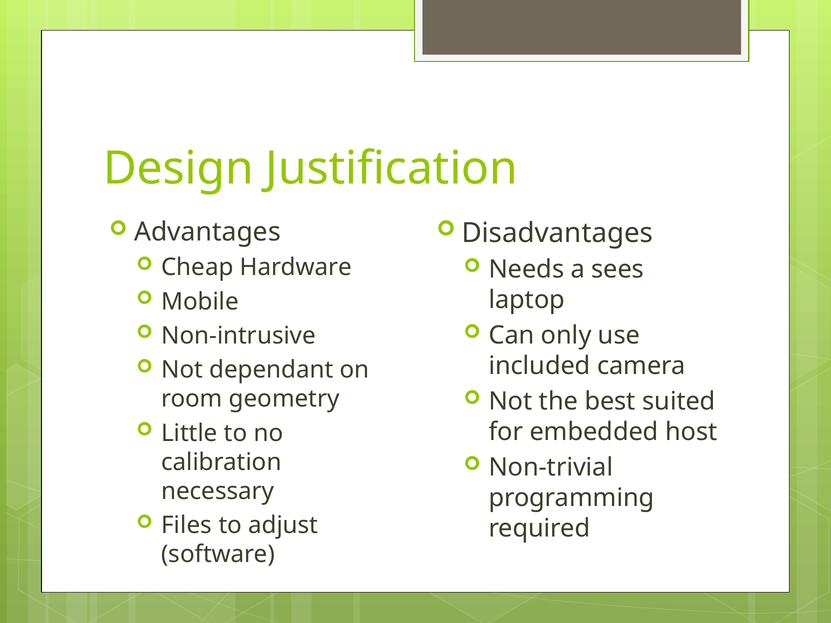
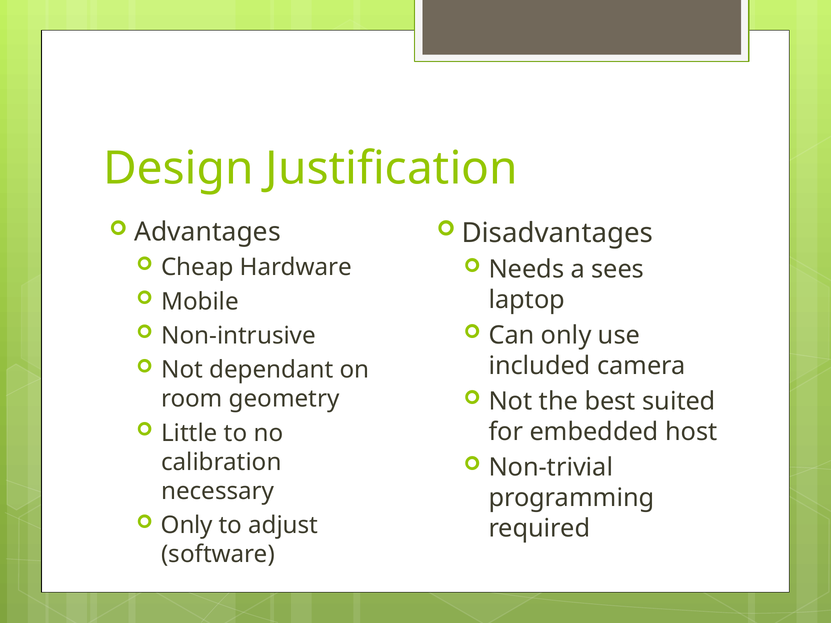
Files: Files -> Only (187, 526)
